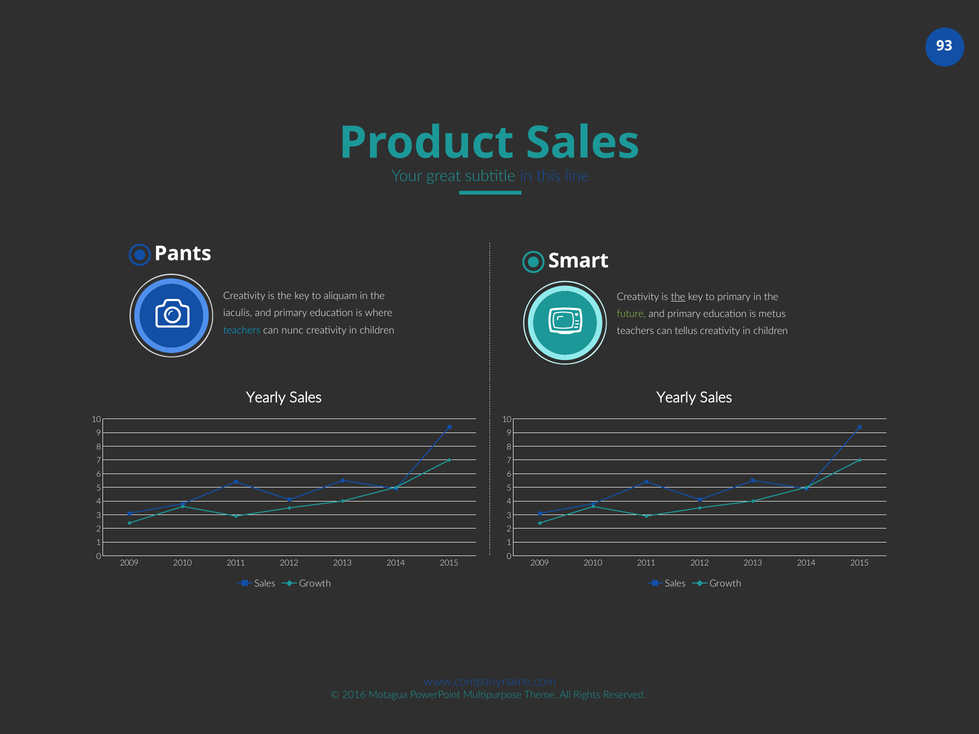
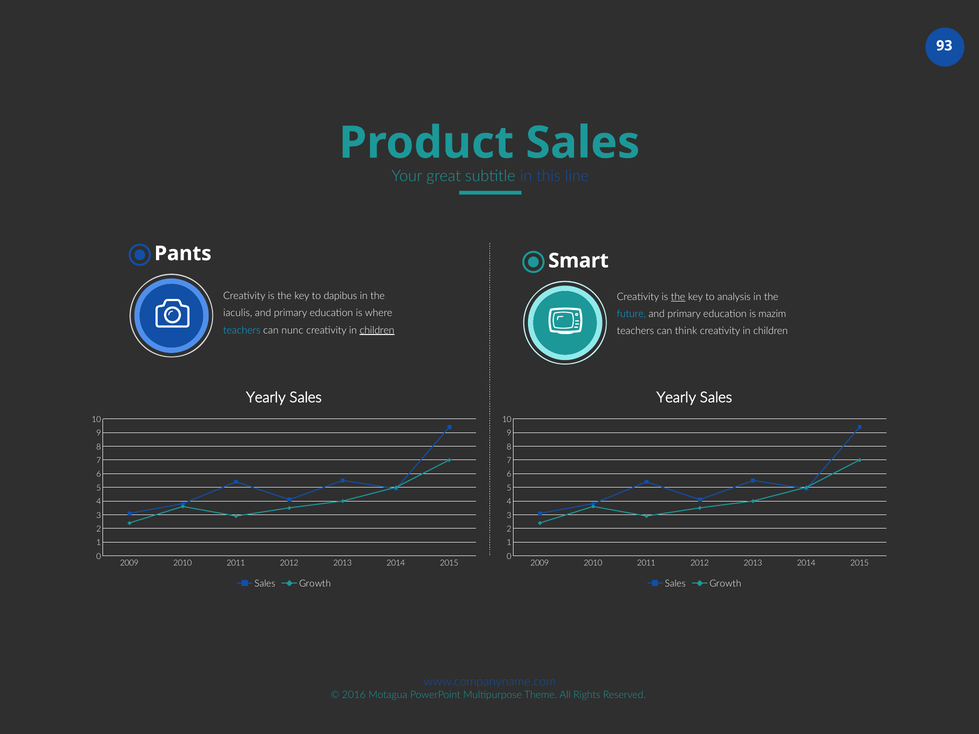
aliquam: aliquam -> dapibus (340, 296)
to primary: primary -> analysis (734, 297)
future colour: light green -> light blue (631, 314)
metus: metus -> mazim (772, 314)
children underline: none -> present (377, 330)
tellus: tellus -> think (686, 331)
